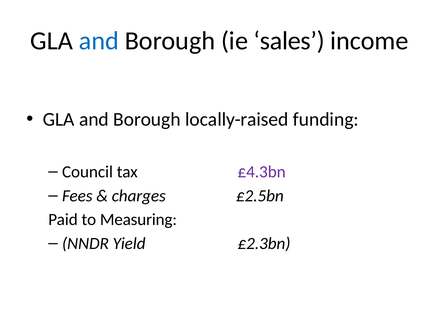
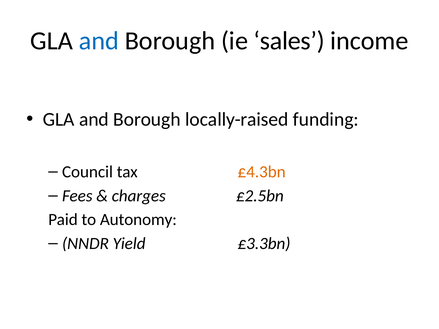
£4.3bn colour: purple -> orange (262, 172)
Measuring: Measuring -> Autonomy (138, 220)
£2.3bn: £2.3bn -> £3.3bn (264, 244)
